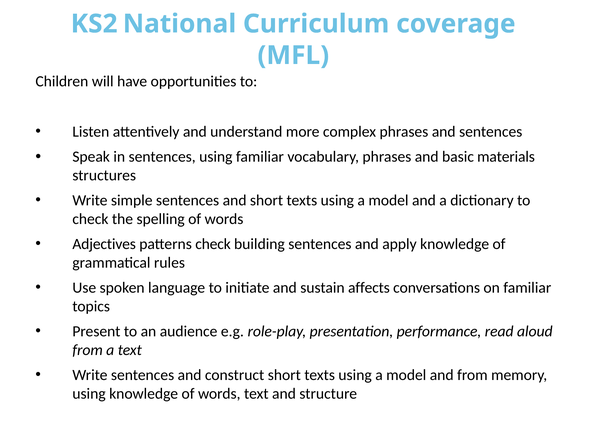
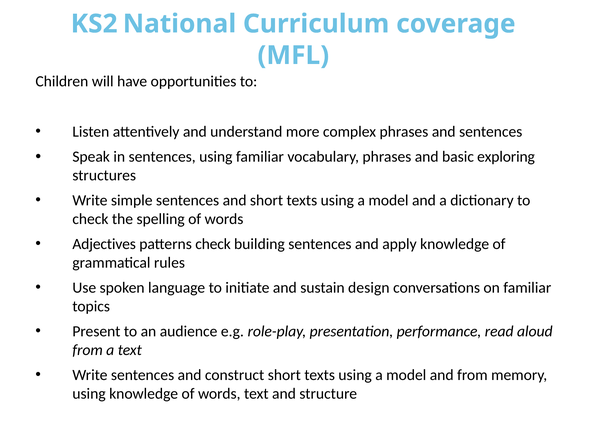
materials: materials -> exploring (506, 157)
affects: affects -> design (369, 288)
